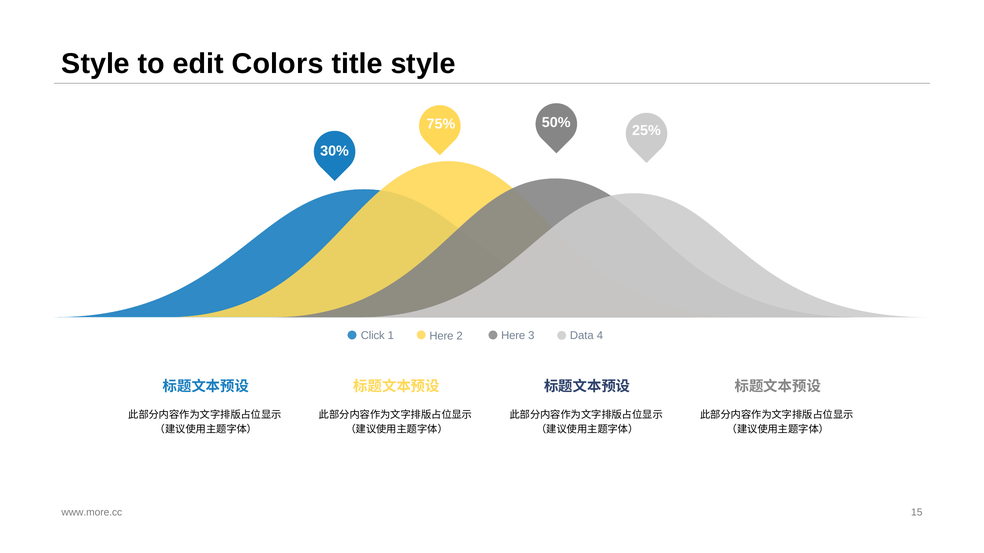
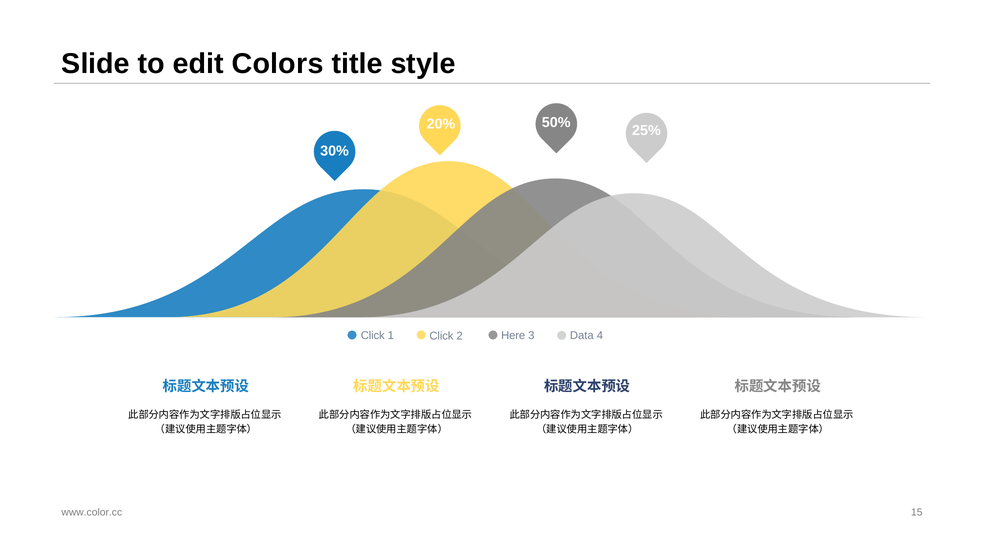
Style: Style -> Slide (96, 64)
75%: 75% -> 20% (441, 124)
Here: Here -> Click (441, 336)
www.more.cc: www.more.cc -> www.color.cc (92, 513)
